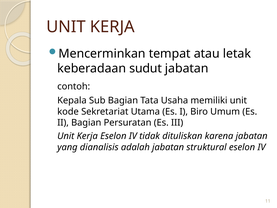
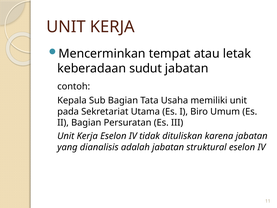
kode: kode -> pada (68, 111)
